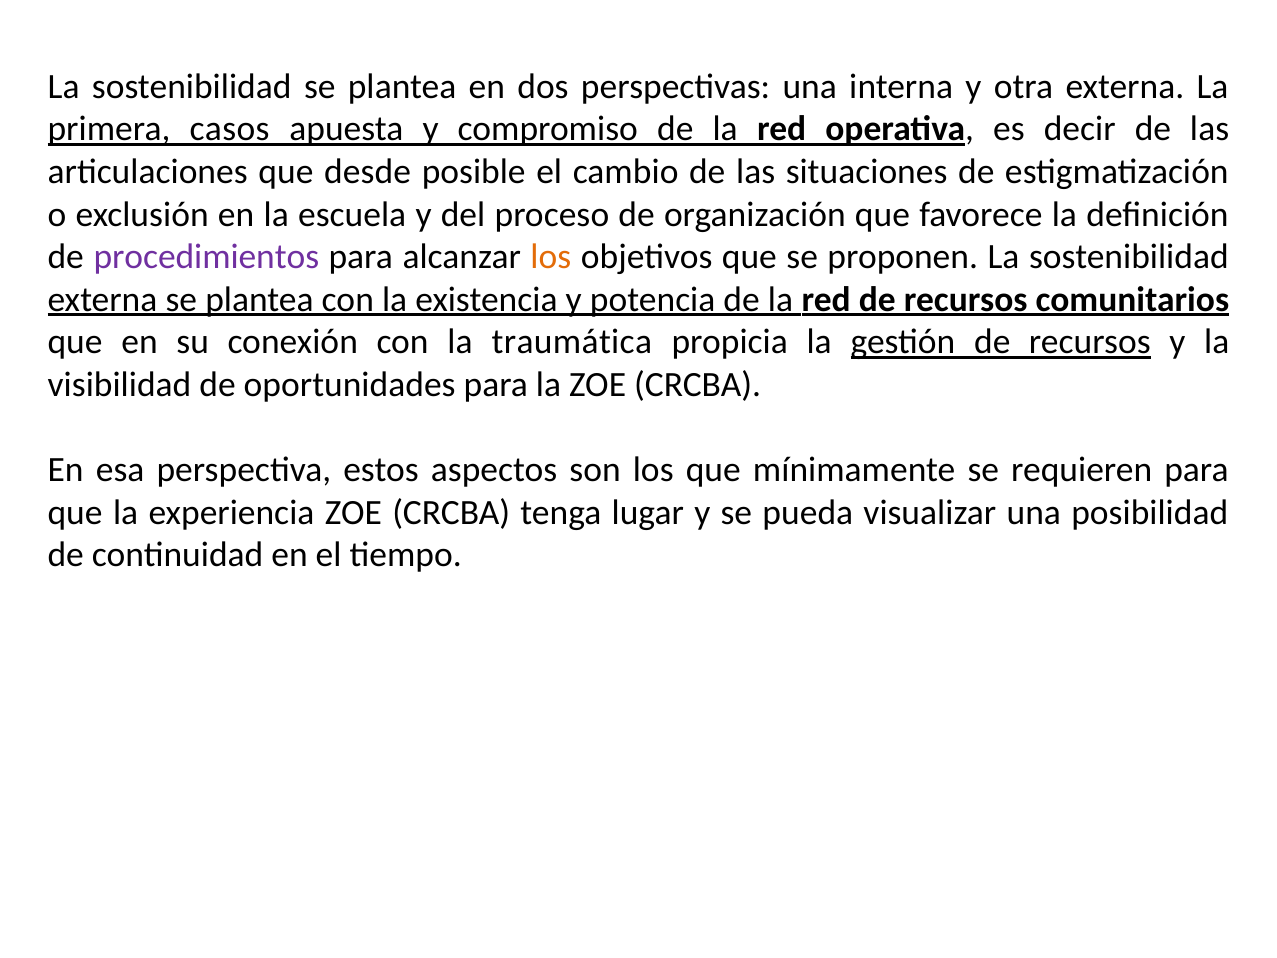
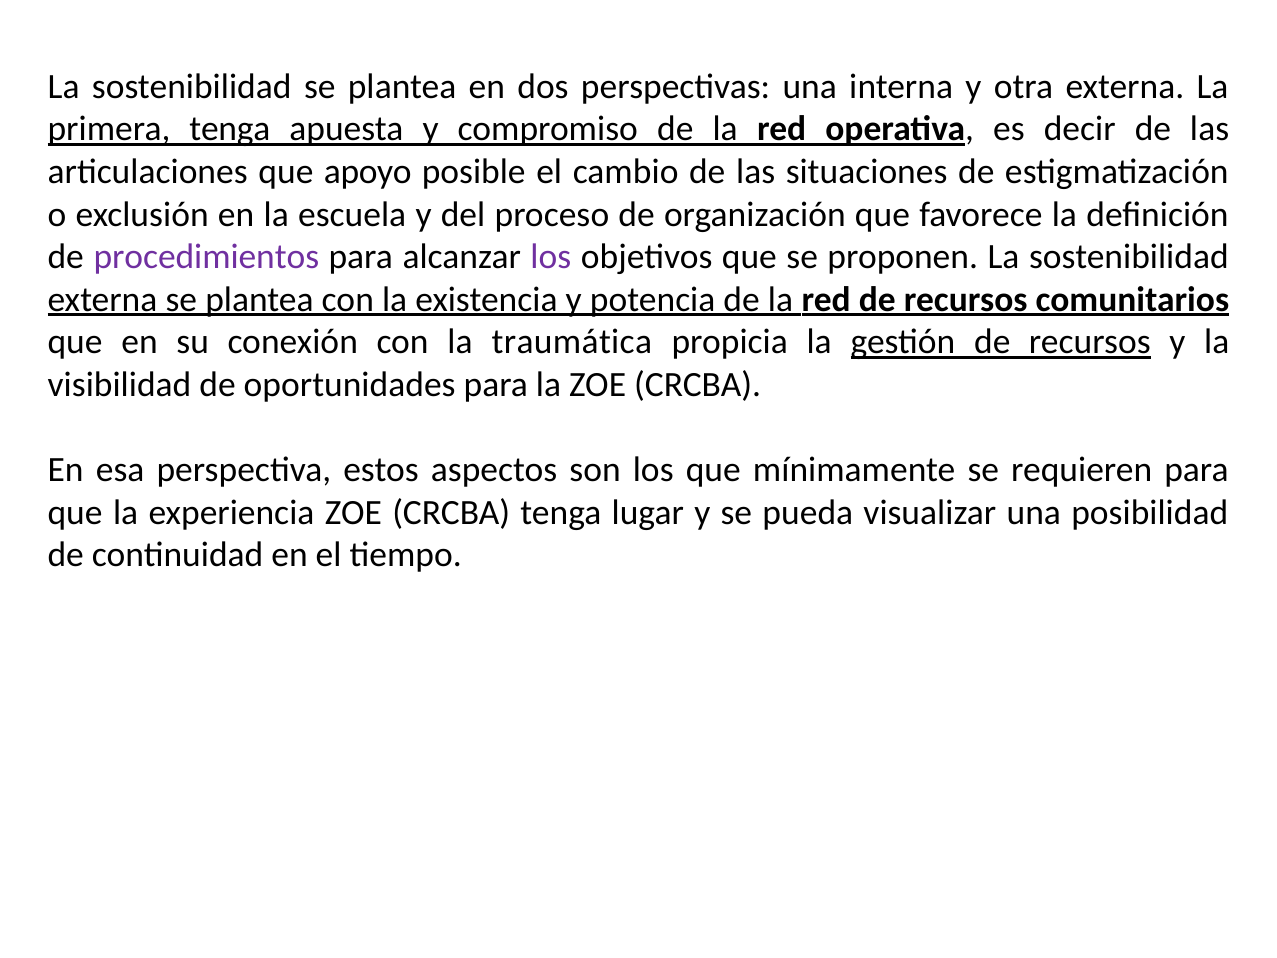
primera casos: casos -> tenga (230, 129)
desde: desde -> apoyo (368, 172)
los colour: orange -> purple (551, 257)
